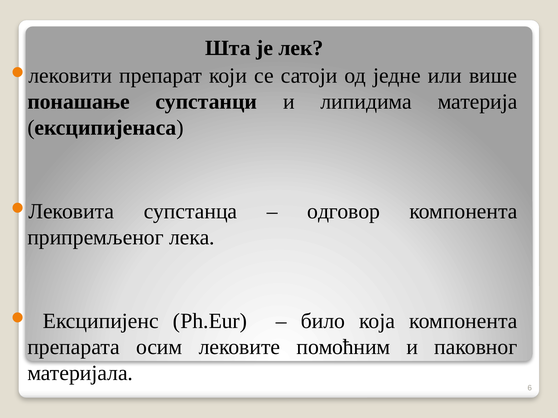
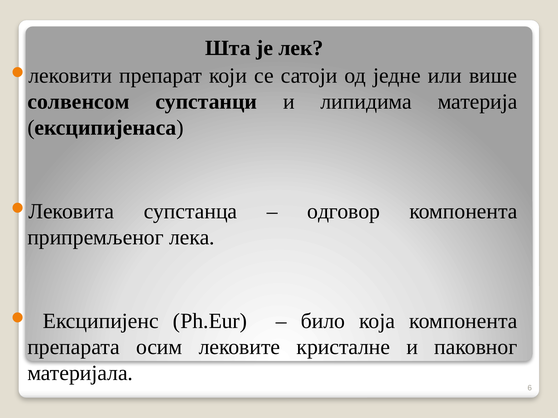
понашање: понашање -> солвенсом (78, 102)
помоћним: помоћним -> кристалне (343, 347)
